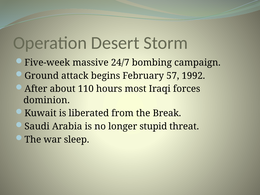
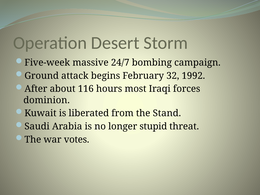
57: 57 -> 32 (173, 76)
110: 110 -> 116 (86, 89)
Break: Break -> Stand (167, 113)
sleep: sleep -> votes (77, 140)
